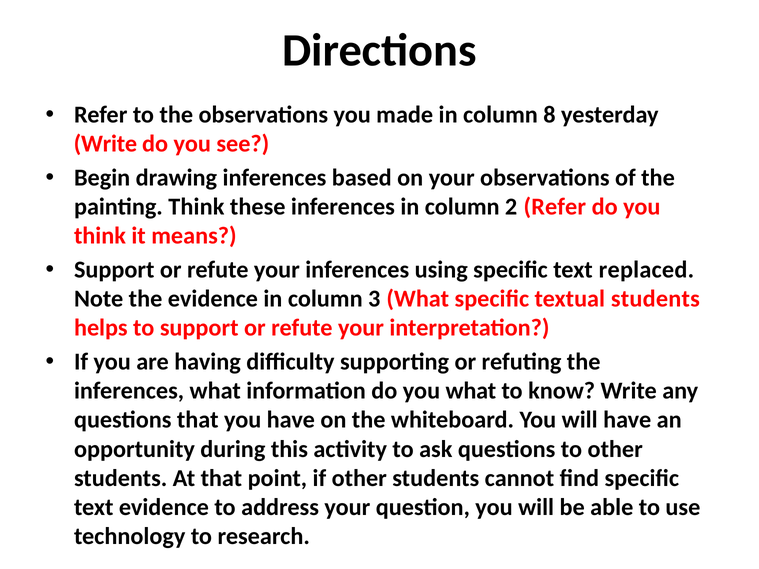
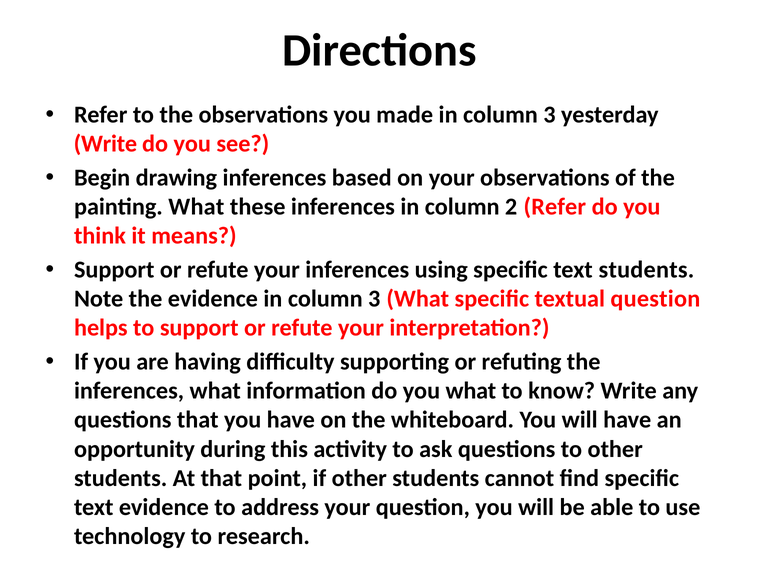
made in column 8: 8 -> 3 (549, 115)
painting Think: Think -> What (196, 207)
text replaced: replaced -> students (646, 270)
textual students: students -> question (655, 299)
